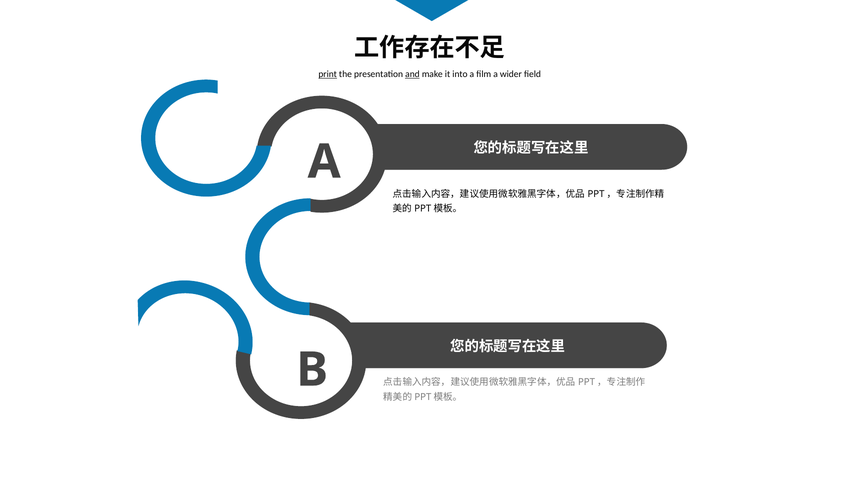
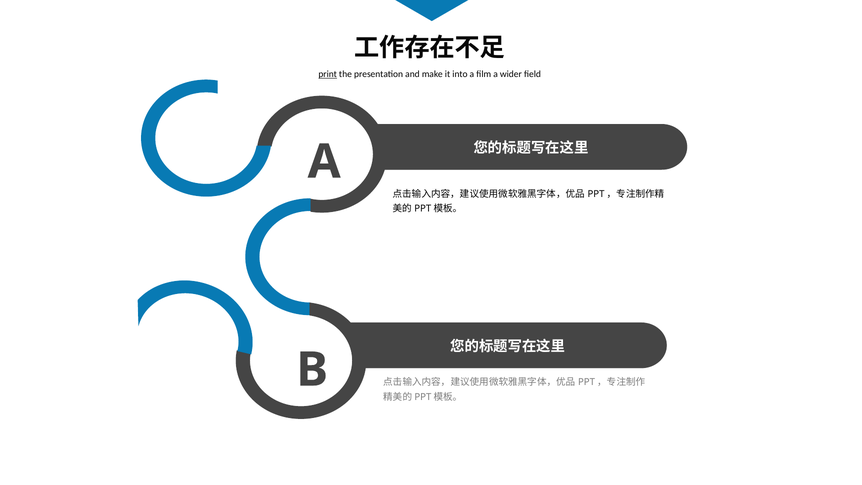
and underline: present -> none (412, 74)
